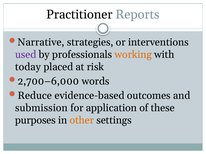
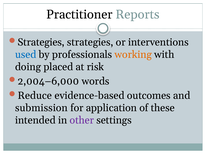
Narrative: Narrative -> Strategies (41, 42)
used colour: purple -> blue (26, 55)
today: today -> doing (28, 67)
2,700–6,000: 2,700–6,000 -> 2,004–6,000 (48, 81)
purposes: purposes -> intended (35, 121)
other colour: orange -> purple (82, 121)
